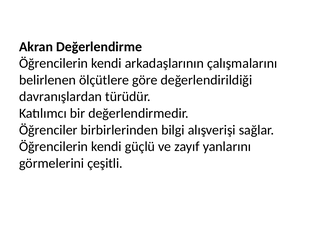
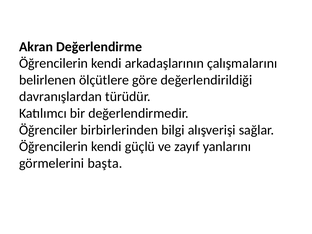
çeşitli: çeşitli -> başta (105, 163)
